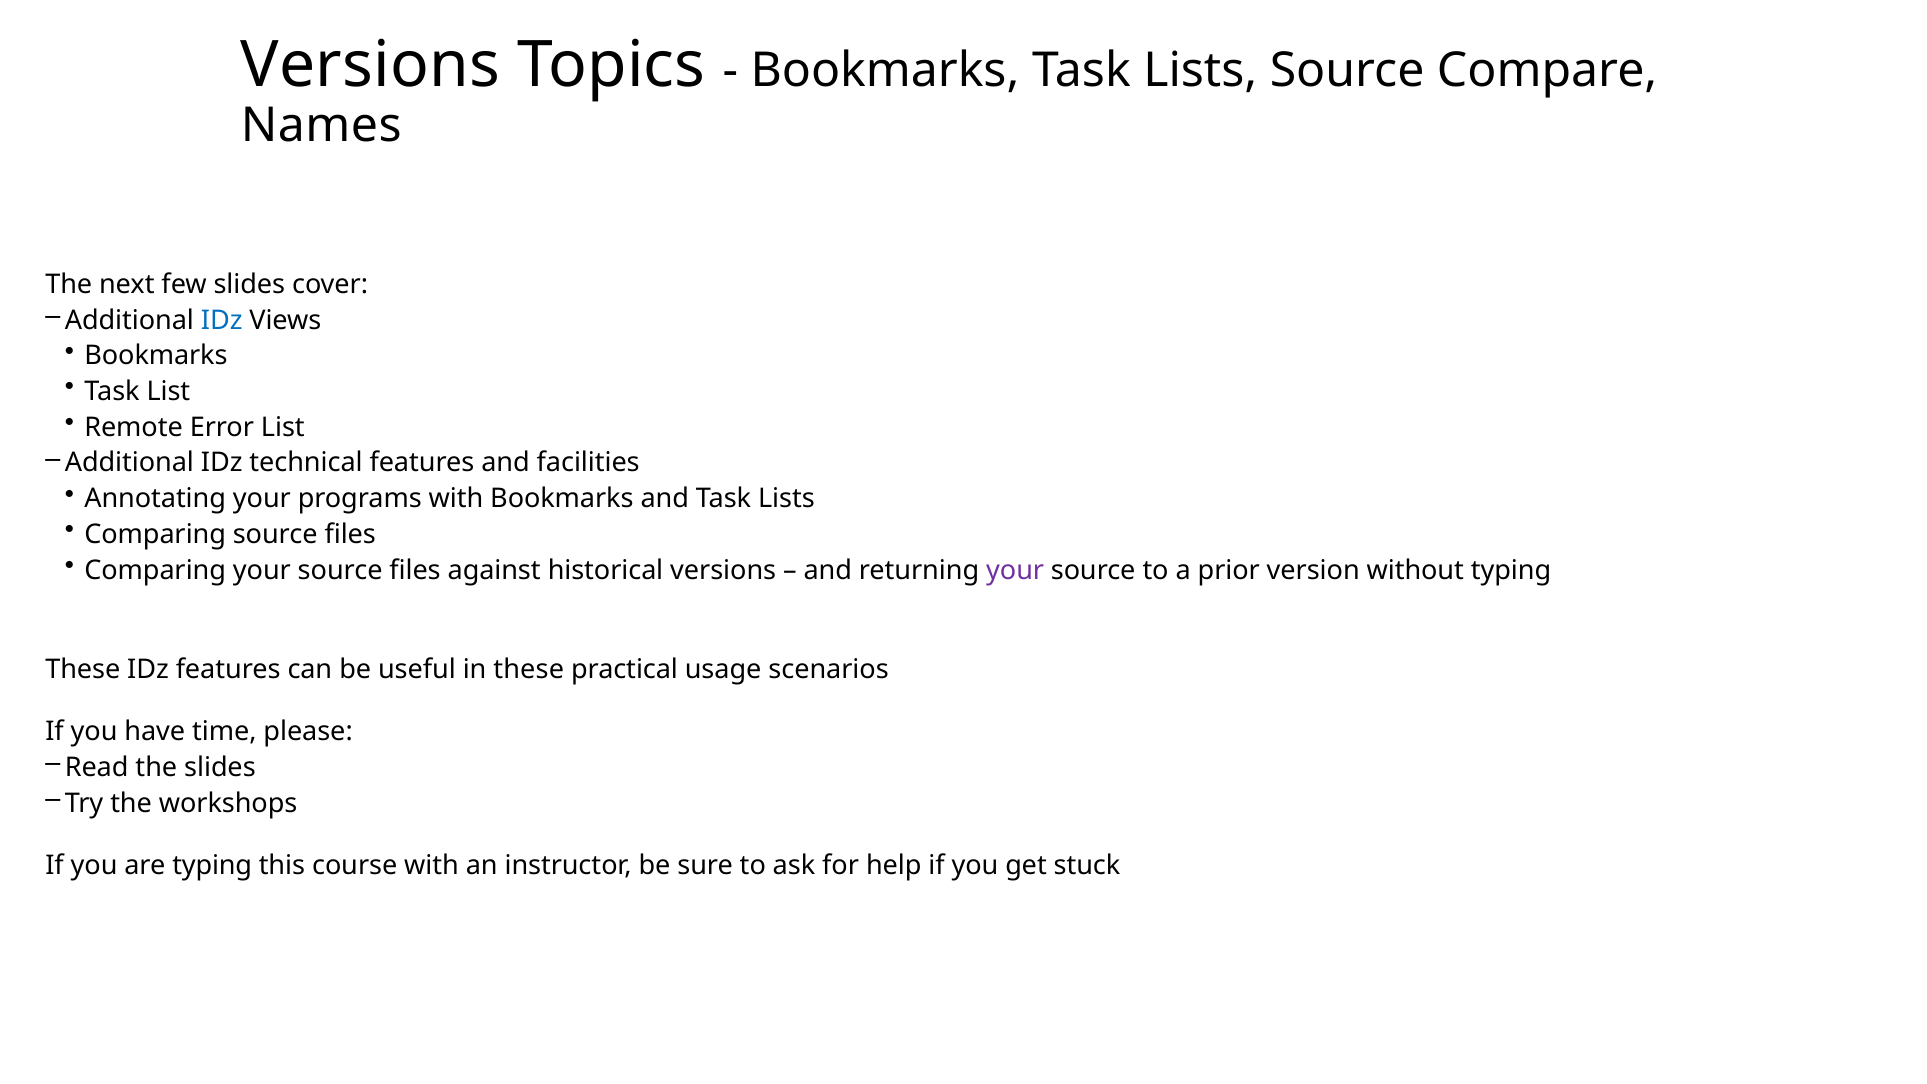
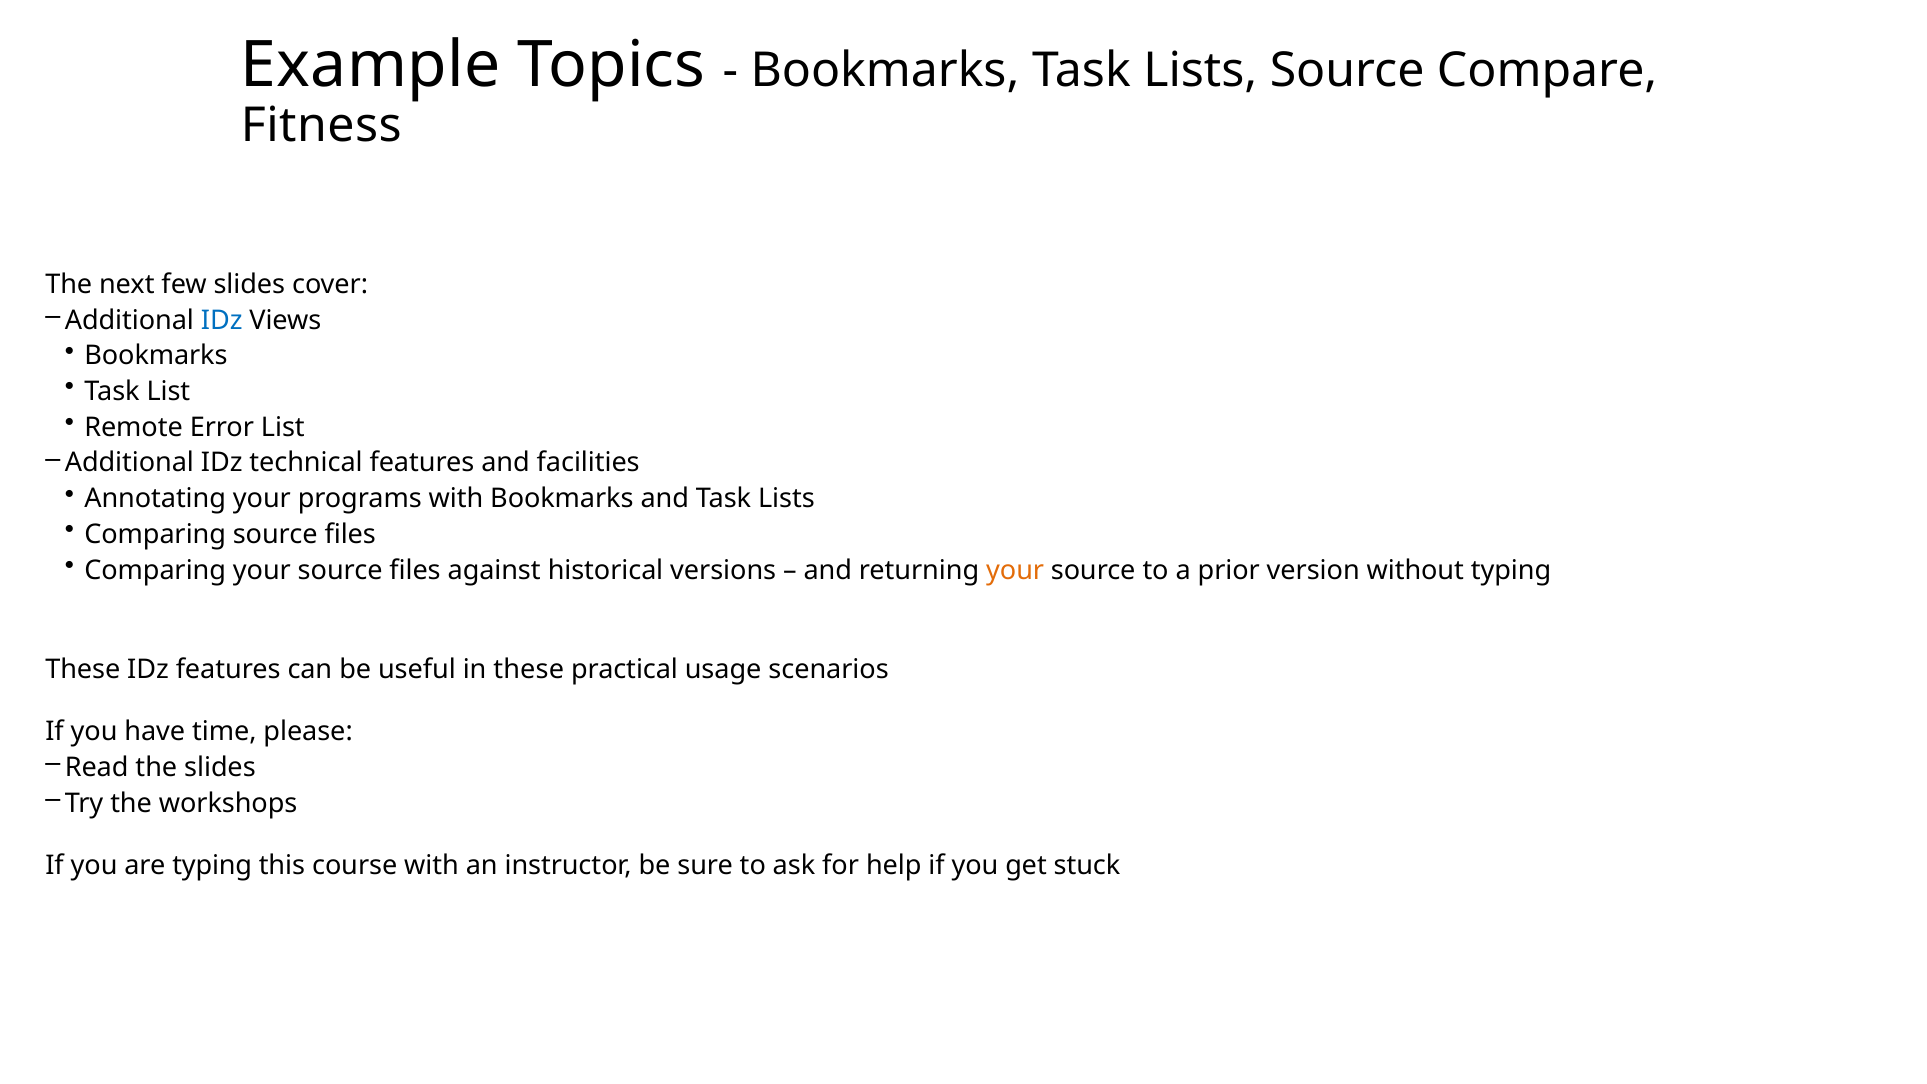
Versions: Versions -> Example (371, 65)
Names: Names -> Fitness (321, 126)
your colour: purple -> orange (1015, 570)
